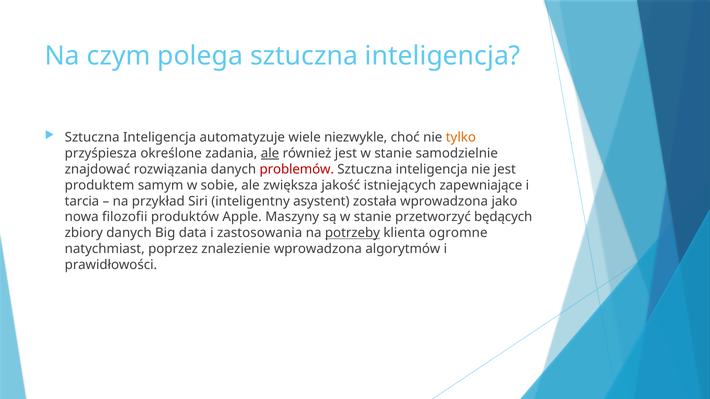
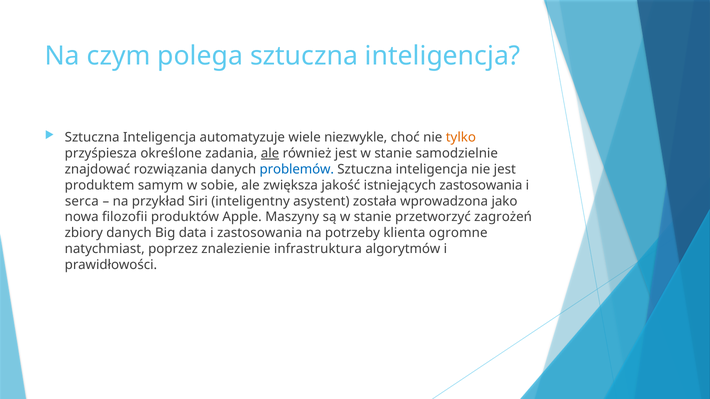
problemów colour: red -> blue (297, 169)
istniejących zapewniające: zapewniające -> zastosowania (481, 185)
tarcia: tarcia -> serca (82, 201)
będących: będących -> zagrożeń (503, 217)
potrzeby underline: present -> none (352, 233)
znalezienie wprowadzona: wprowadzona -> infrastruktura (318, 249)
